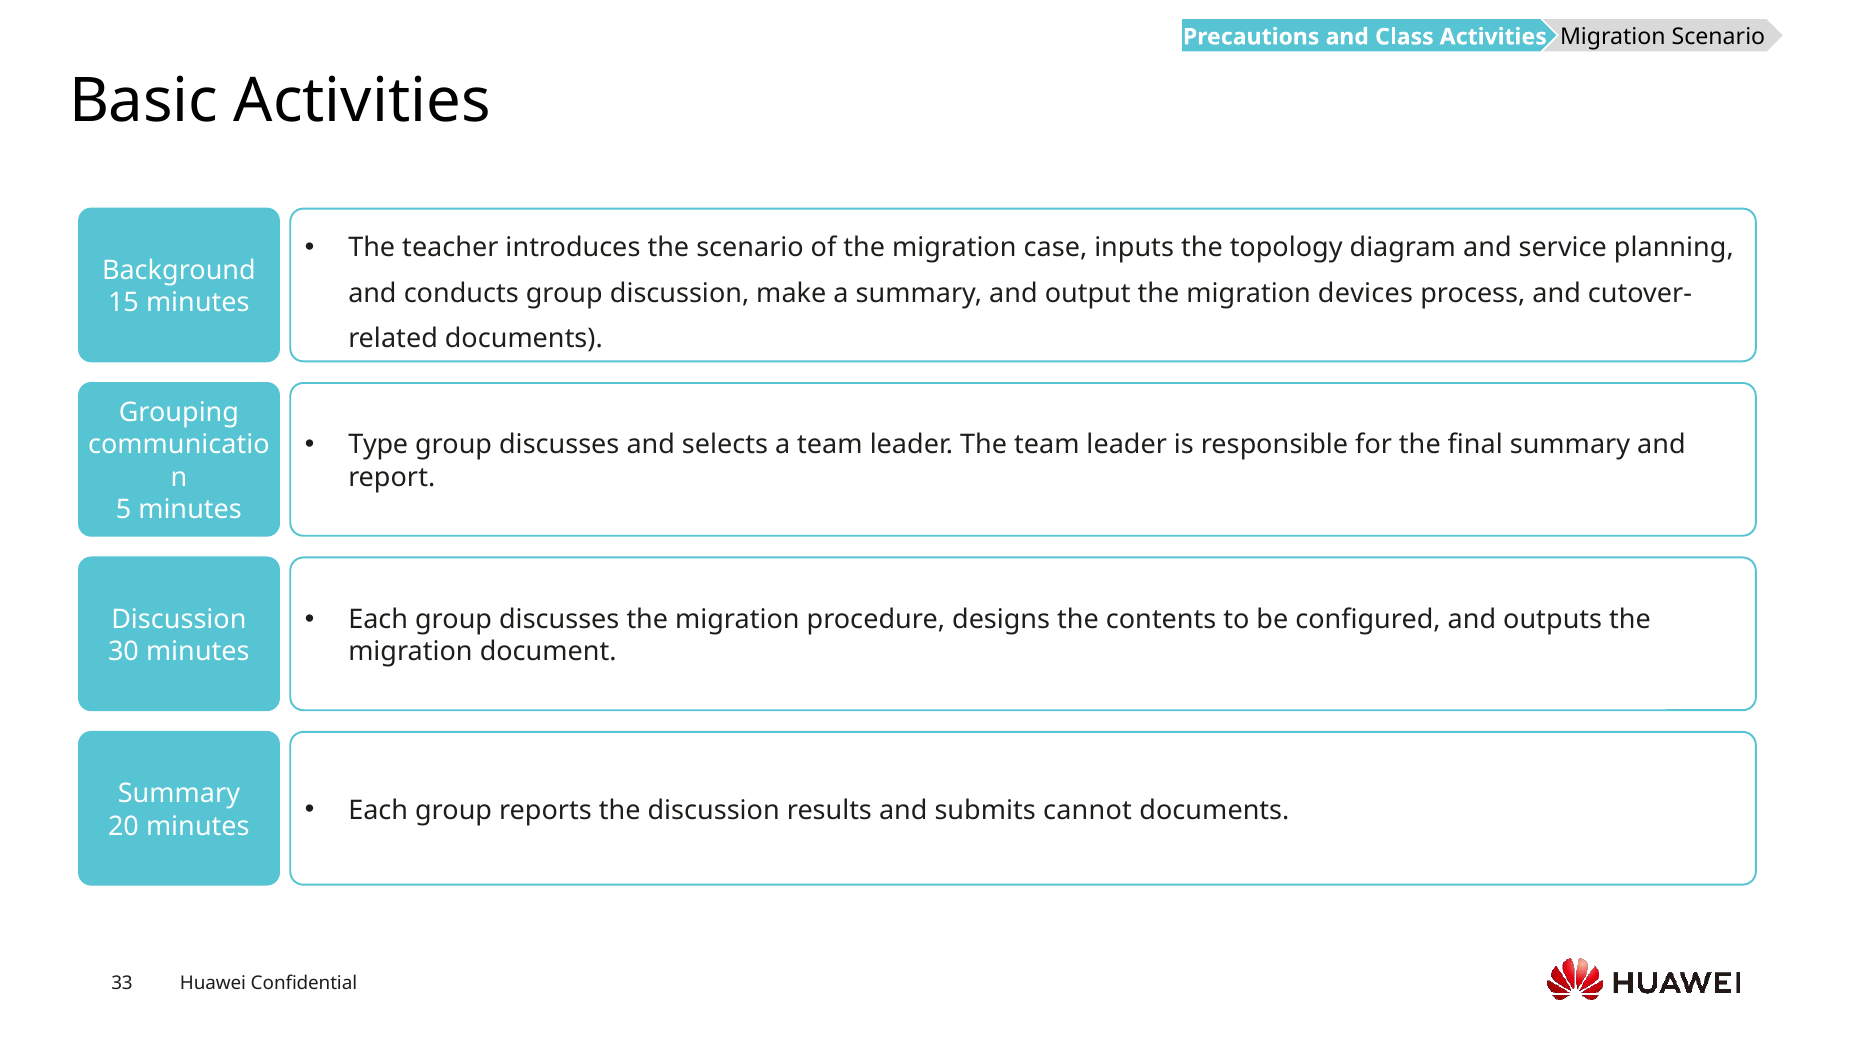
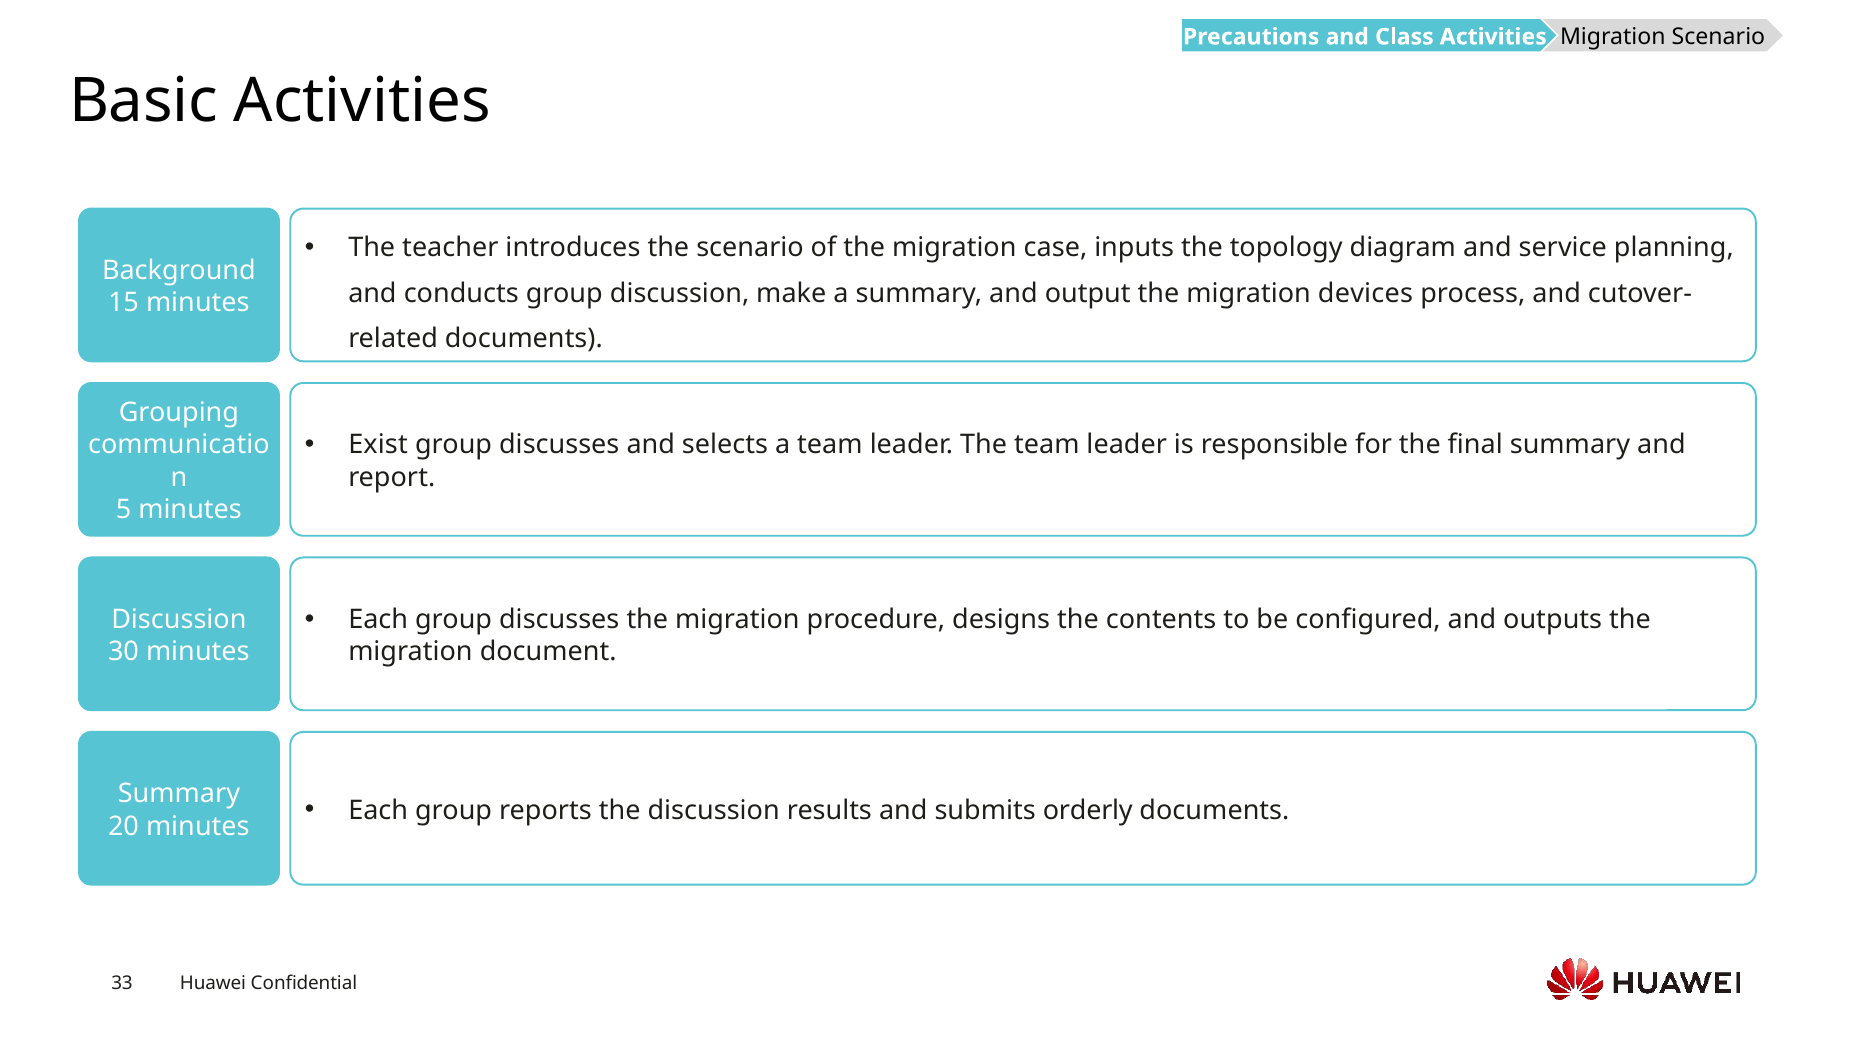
Type: Type -> Exist (378, 445)
cannot: cannot -> orderly (1088, 811)
